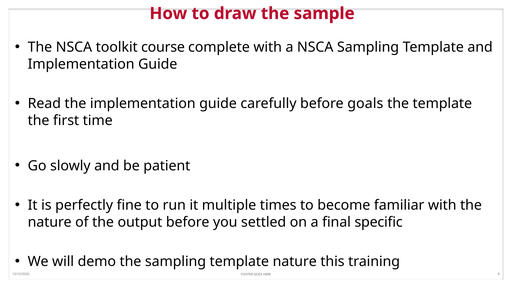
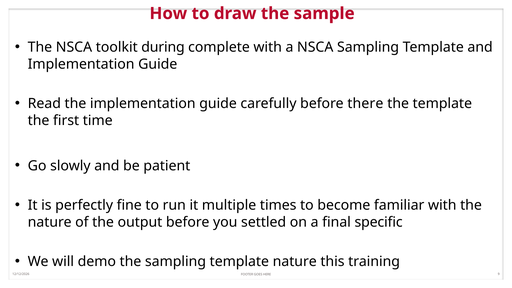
course: course -> during (163, 47)
goals: goals -> there (365, 104)
